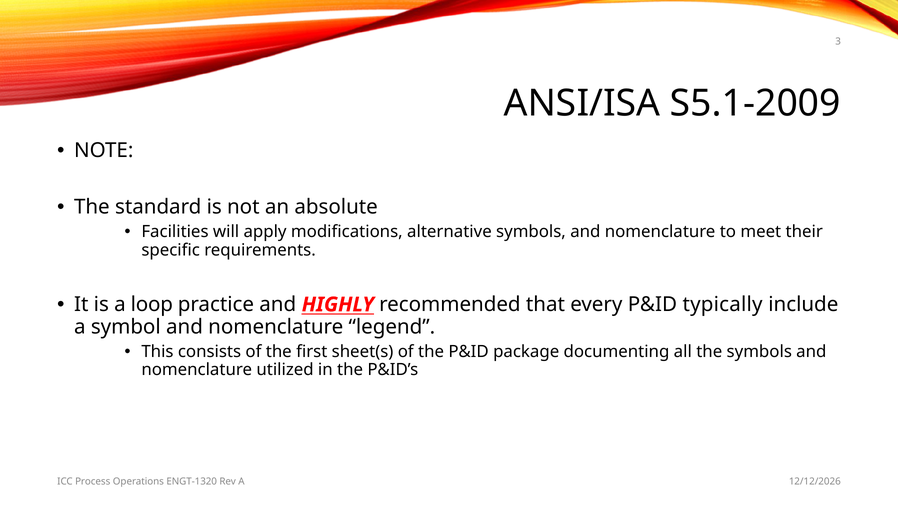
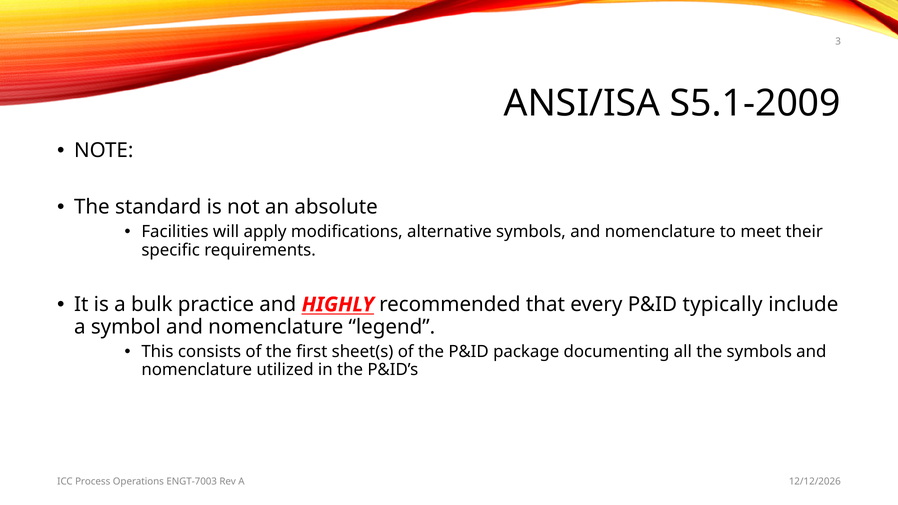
loop: loop -> bulk (152, 305)
ENGT-1320: ENGT-1320 -> ENGT-7003 (192, 481)
